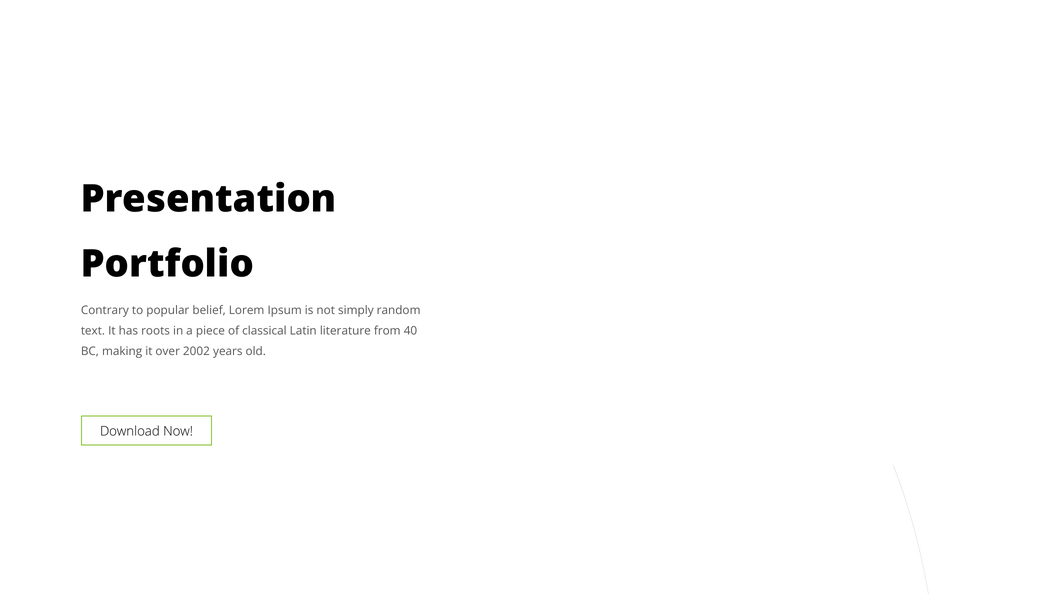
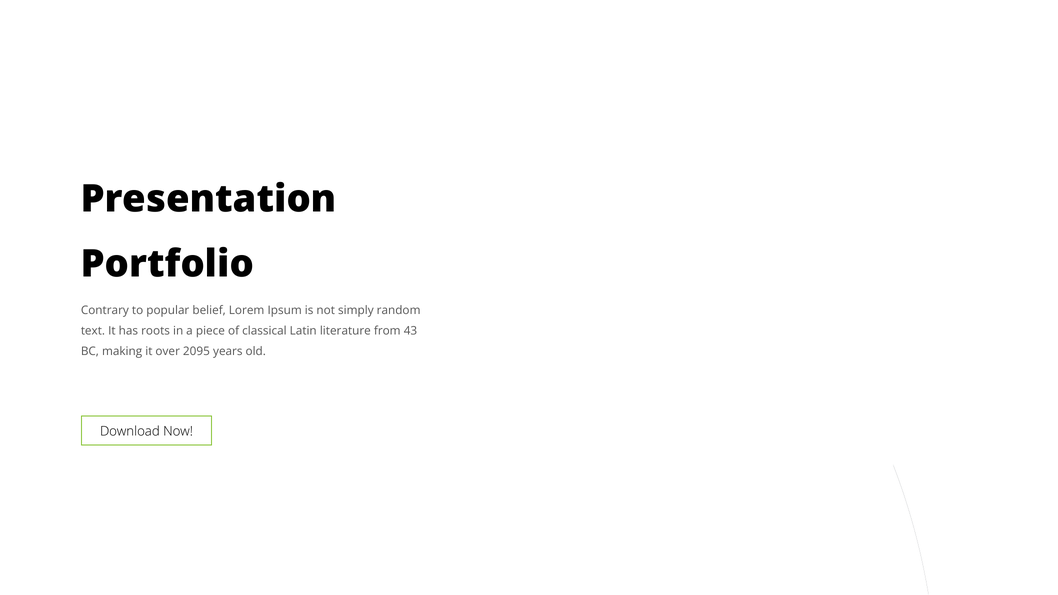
40: 40 -> 43 (410, 331)
2002: 2002 -> 2095 (196, 351)
